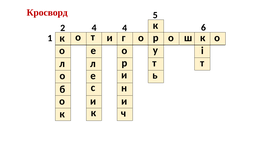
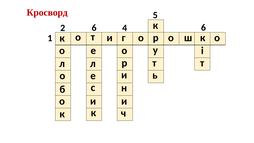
2 4: 4 -> 6 (94, 28)
